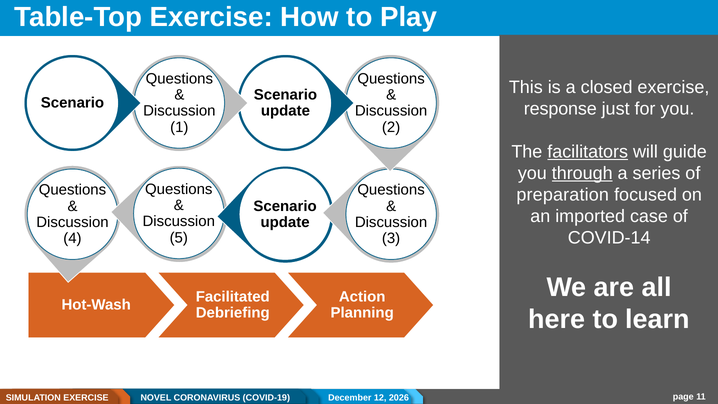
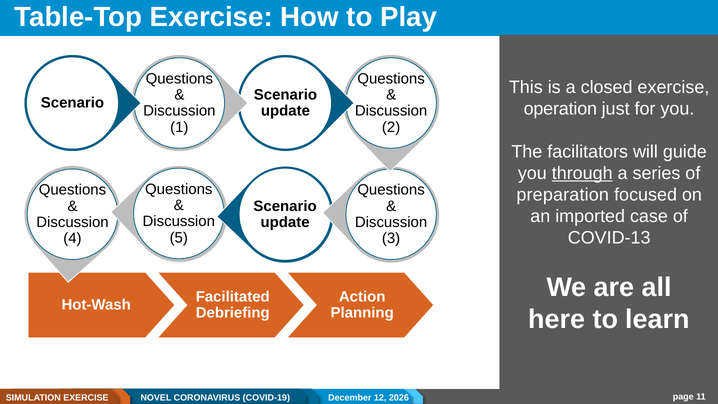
response: response -> operation (560, 109)
facilitators underline: present -> none (588, 152)
COVID-14: COVID-14 -> COVID-13 (609, 238)
